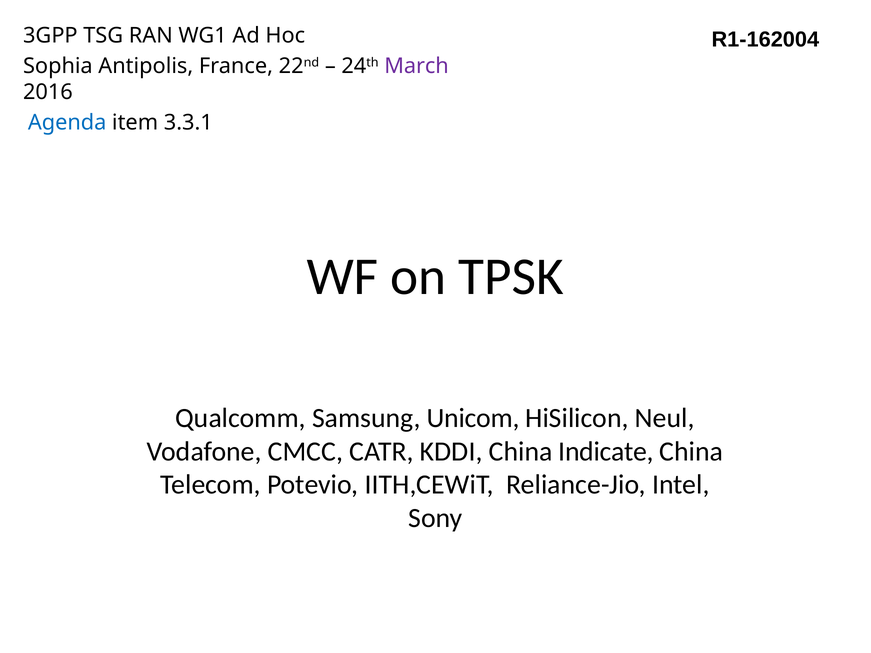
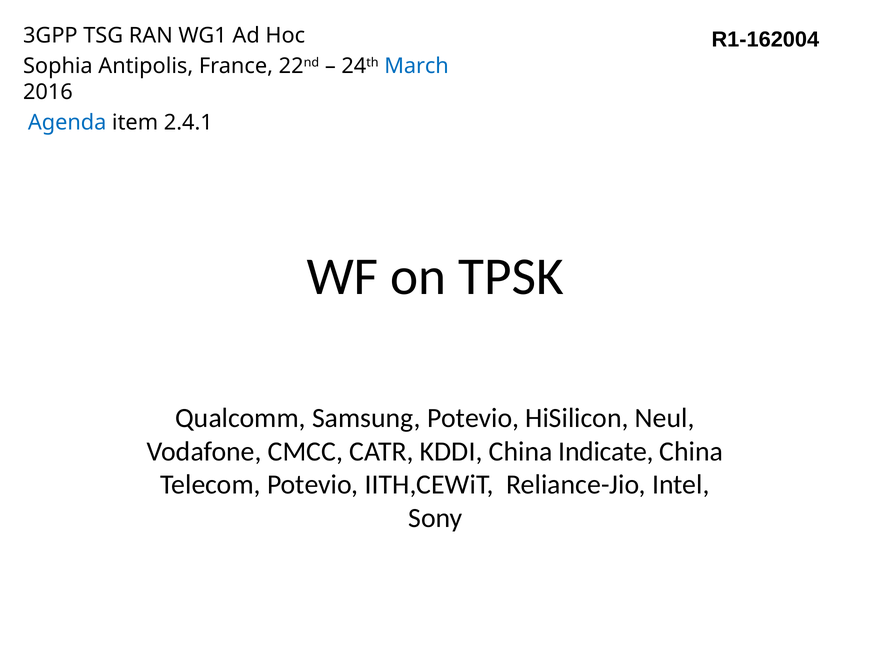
March colour: purple -> blue (417, 66)
3.3.1: 3.3.1 -> 2.4.1 (188, 123)
Samsung Unicom: Unicom -> Potevio (473, 418)
